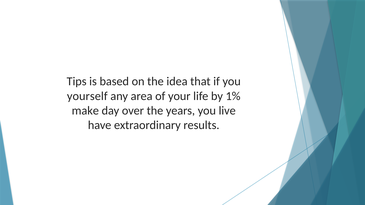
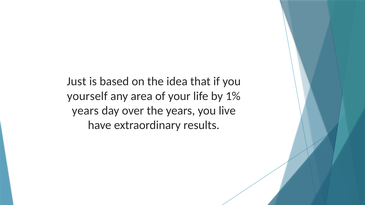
Tips: Tips -> Just (77, 82)
make: make -> years (85, 111)
